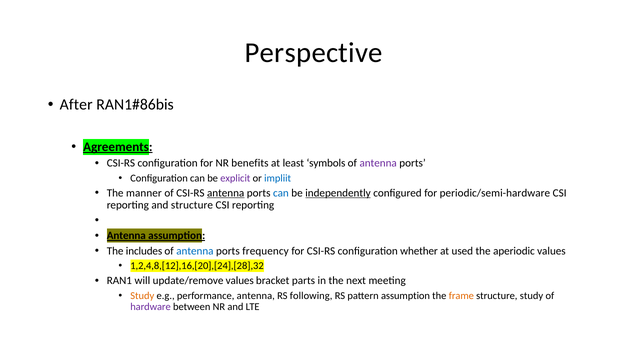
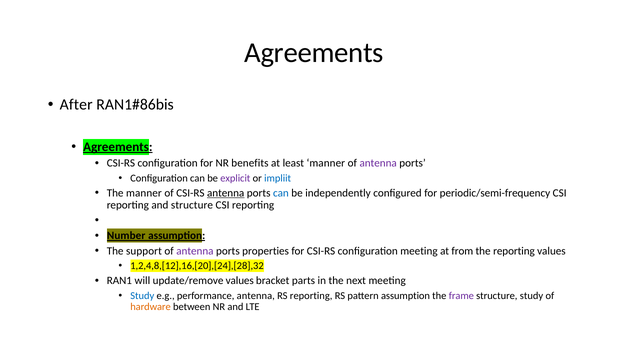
Perspective: Perspective -> Agreements (314, 53)
least symbols: symbols -> manner (326, 163)
independently underline: present -> none (338, 193)
periodic/semi-hardware: periodic/semi-hardware -> periodic/semi-frequency (495, 193)
Antenna: Antenna -> Number (126, 236)
includes: includes -> support (144, 251)
antenna colour: blue -> purple (195, 251)
frequency: frequency -> properties (266, 251)
configuration whether: whether -> meeting (419, 251)
used: used -> from (462, 251)
the aperiodic: aperiodic -> reporting (514, 251)
Study colour: orange -> blue (142, 296)
RS following: following -> reporting (311, 296)
frame colour: orange -> purple (461, 296)
hardware colour: purple -> orange (151, 307)
